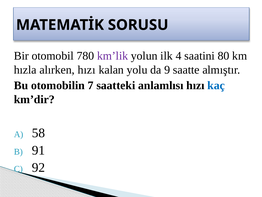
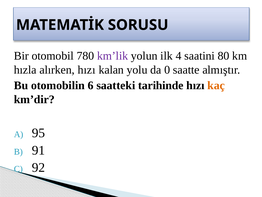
9: 9 -> 0 (167, 70)
7: 7 -> 6 (91, 85)
anlamlısı: anlamlısı -> tarihinde (161, 85)
kaç colour: blue -> orange (216, 85)
58: 58 -> 95 (38, 133)
